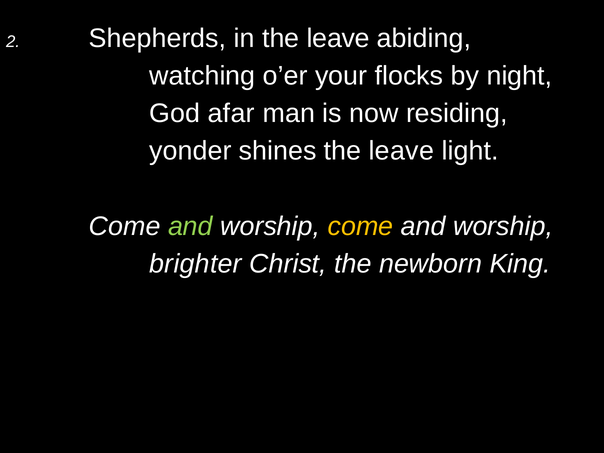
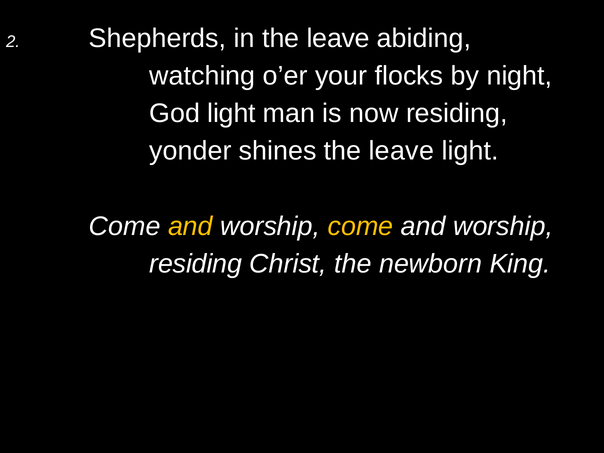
God afar: afar -> light (232, 113)
and colour: light green -> yellow (190, 226)
brighter: brighter -> residing (196, 264)
